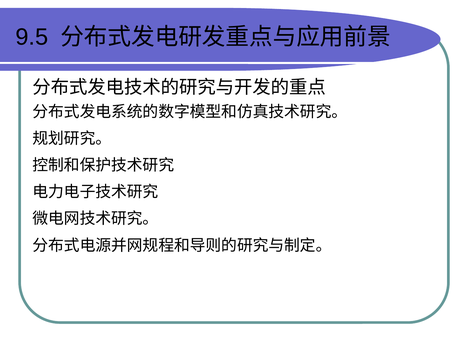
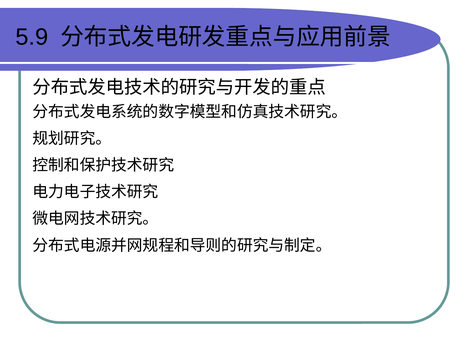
9.5: 9.5 -> 5.9 (32, 37)
